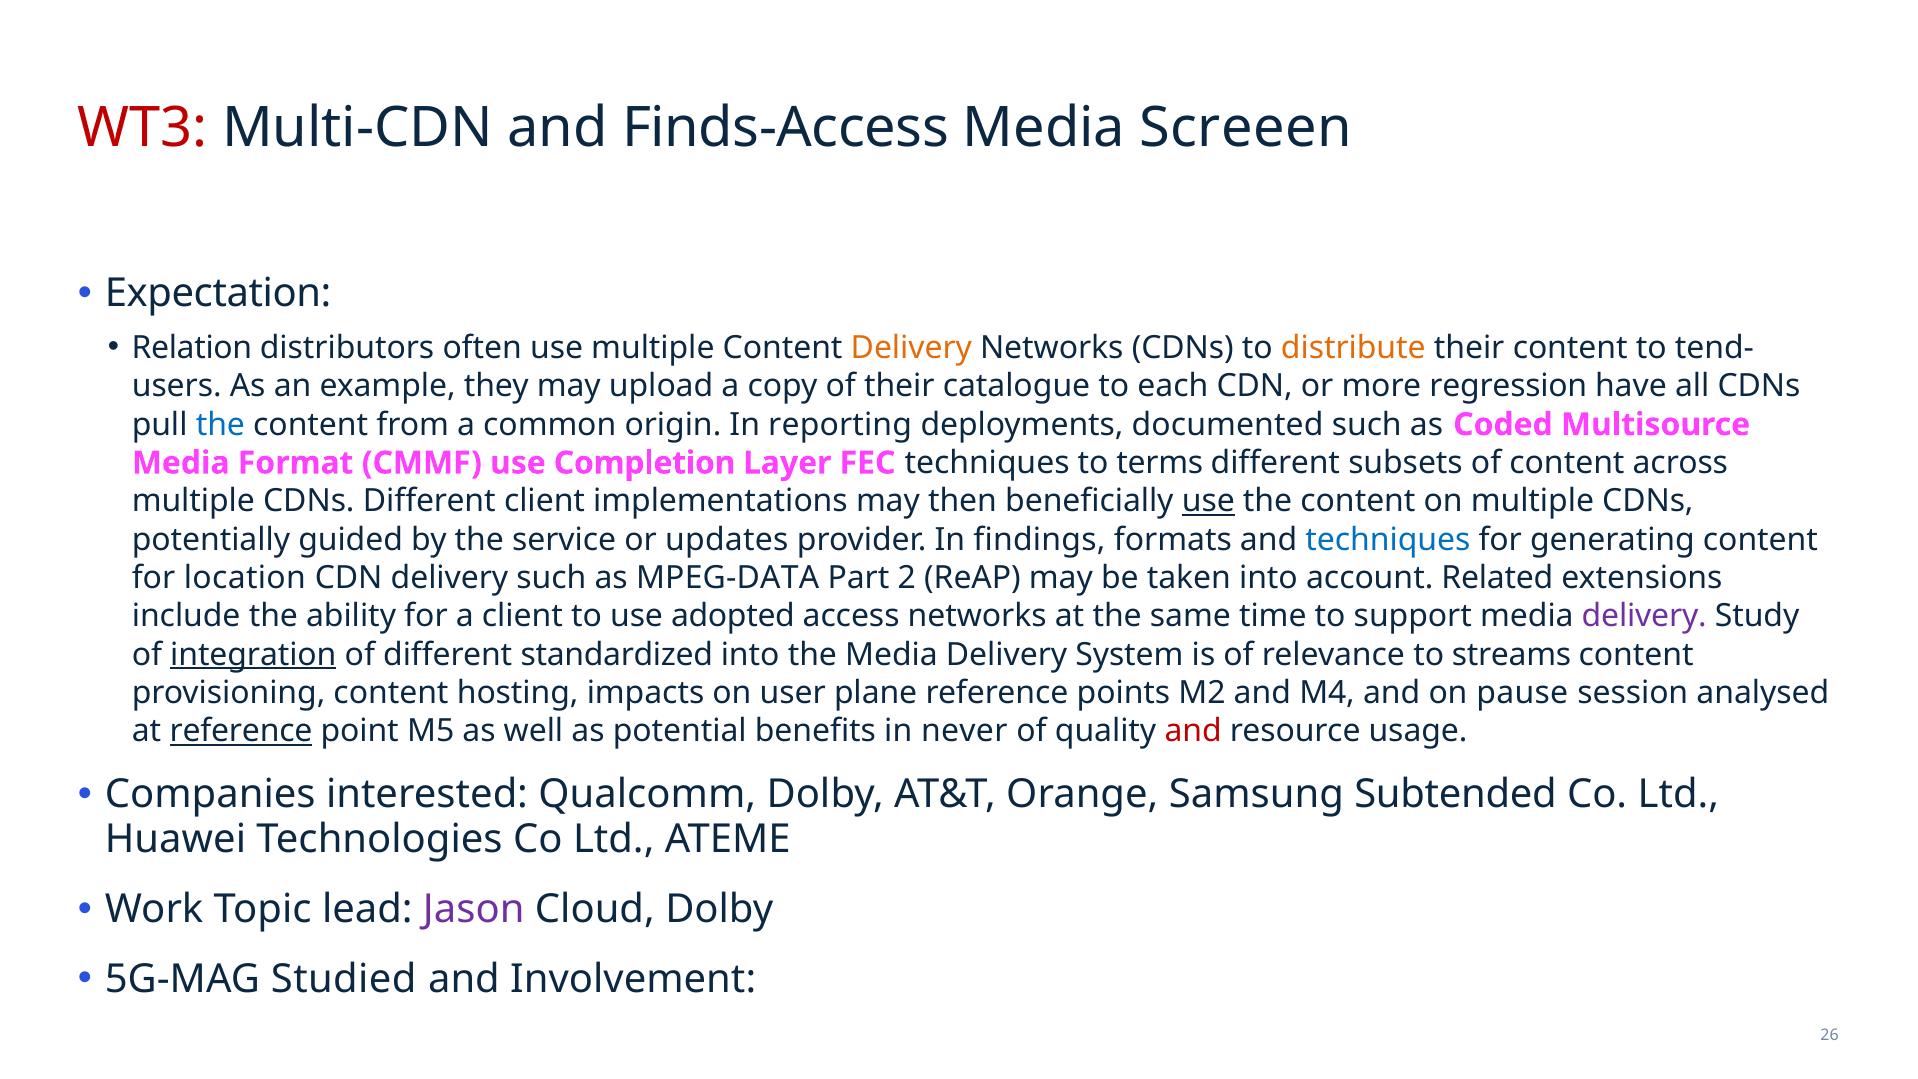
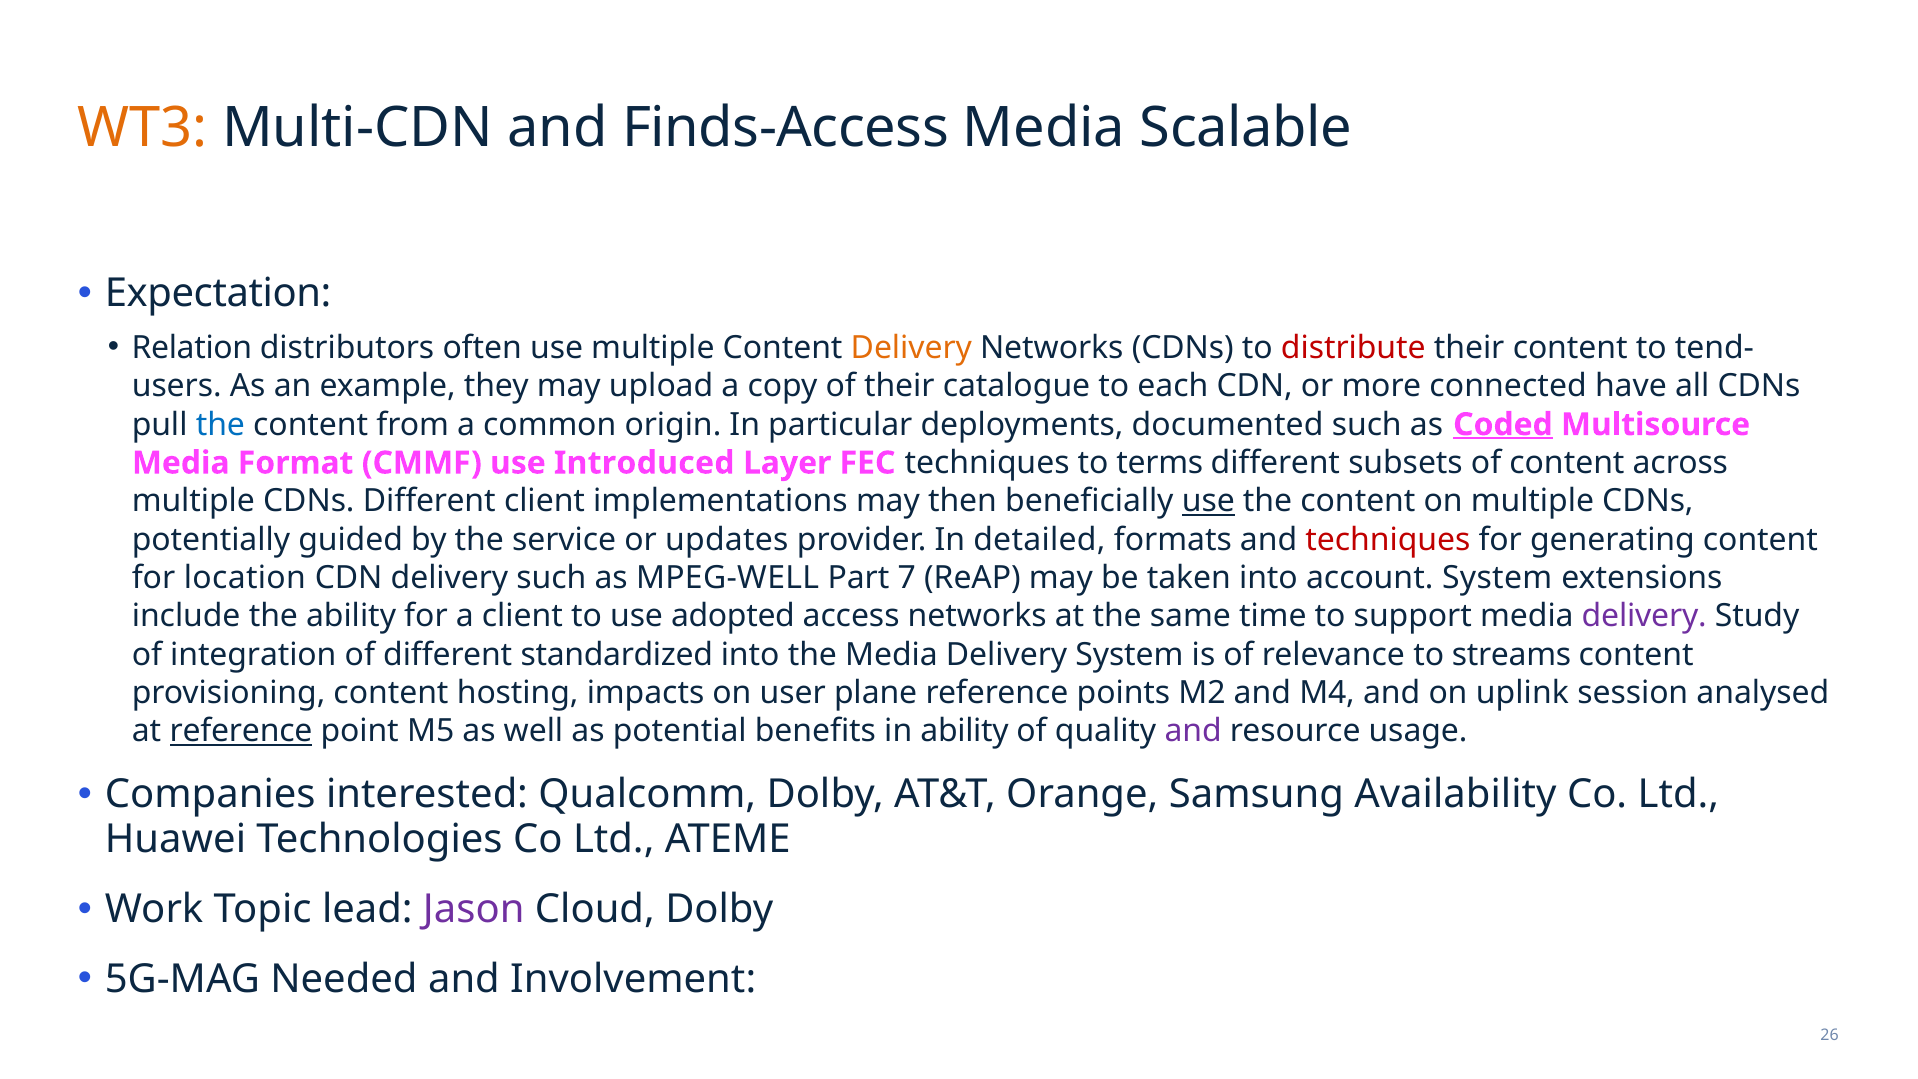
WT3 colour: red -> orange (143, 128)
Screeen: Screeen -> Scalable (1246, 128)
distribute colour: orange -> red (1353, 348)
regression: regression -> connected (1508, 386)
reporting: reporting -> particular (840, 425)
Coded underline: none -> present (1503, 425)
Completion: Completion -> Introduced (644, 463)
findings: findings -> detailed (1039, 540)
techniques colour: blue -> red (1388, 540)
MPEG-DATA: MPEG-DATA -> MPEG-WELL (728, 578)
2: 2 -> 7 (907, 578)
account Related: Related -> System (1497, 578)
integration underline: present -> none (253, 655)
pause: pause -> uplink (1522, 693)
in never: never -> ability (965, 731)
and colour: red -> purple (1193, 731)
Subtended: Subtended -> Availability (1455, 794)
Studied: Studied -> Needed (344, 979)
